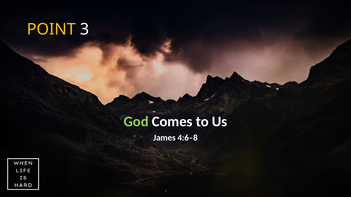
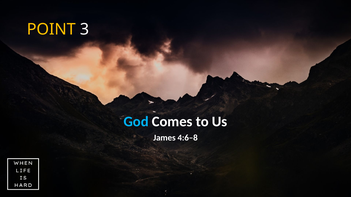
God colour: light green -> light blue (136, 122)
